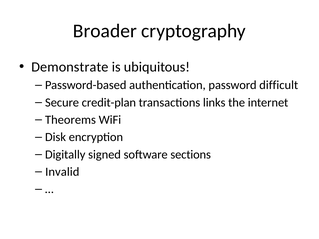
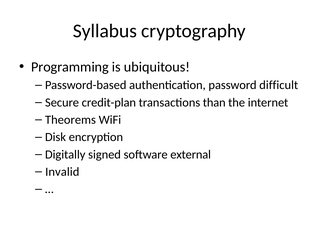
Broader: Broader -> Syllabus (105, 31)
Demonstrate: Demonstrate -> Programming (70, 67)
links: links -> than (214, 103)
sections: sections -> external (191, 155)
